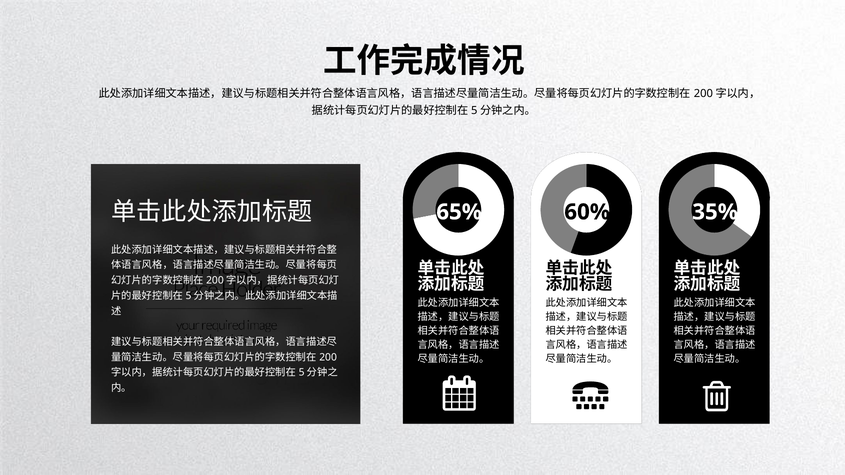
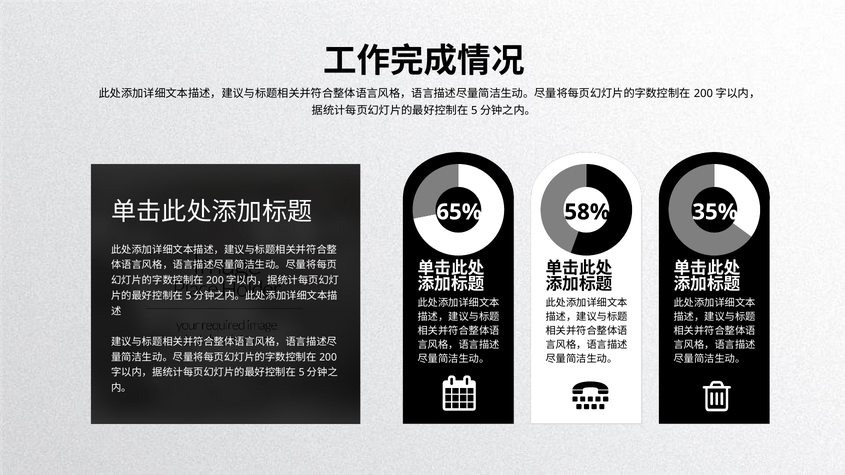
60%: 60% -> 58% (587, 212)
